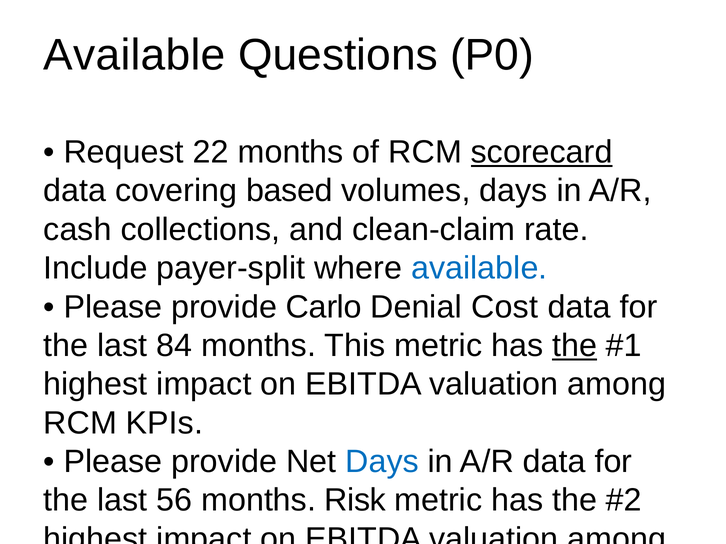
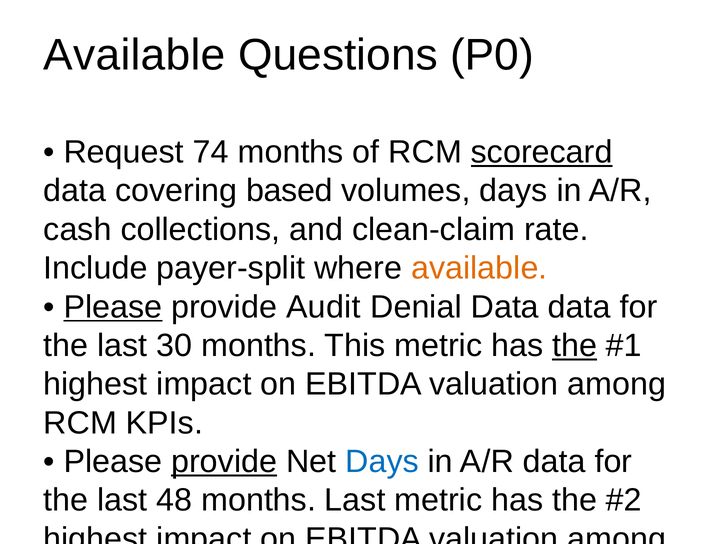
22: 22 -> 74 (211, 152)
available colour: blue -> orange (479, 268)
Please underline: none -> present (113, 307)
Carlo: Carlo -> Audit (324, 307)
Denial Cost: Cost -> Data (505, 307)
84: 84 -> 30 (174, 346)
provide underline: none -> present (224, 462)
56: 56 -> 48 (174, 501)
months Risk: Risk -> Last (355, 501)
